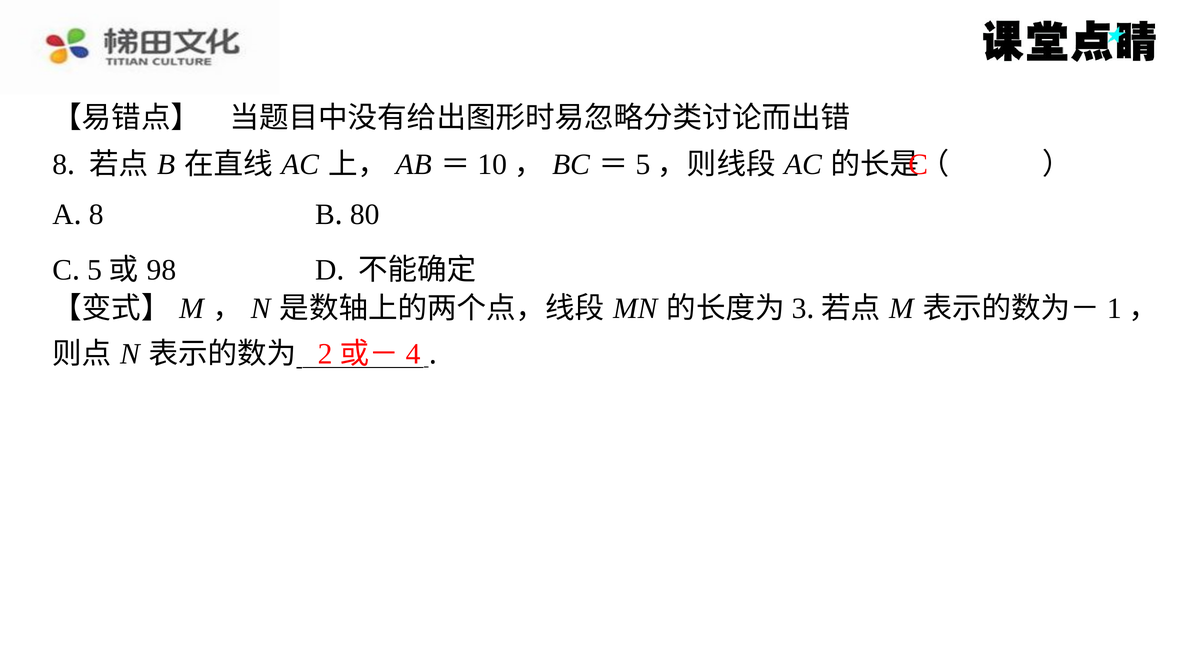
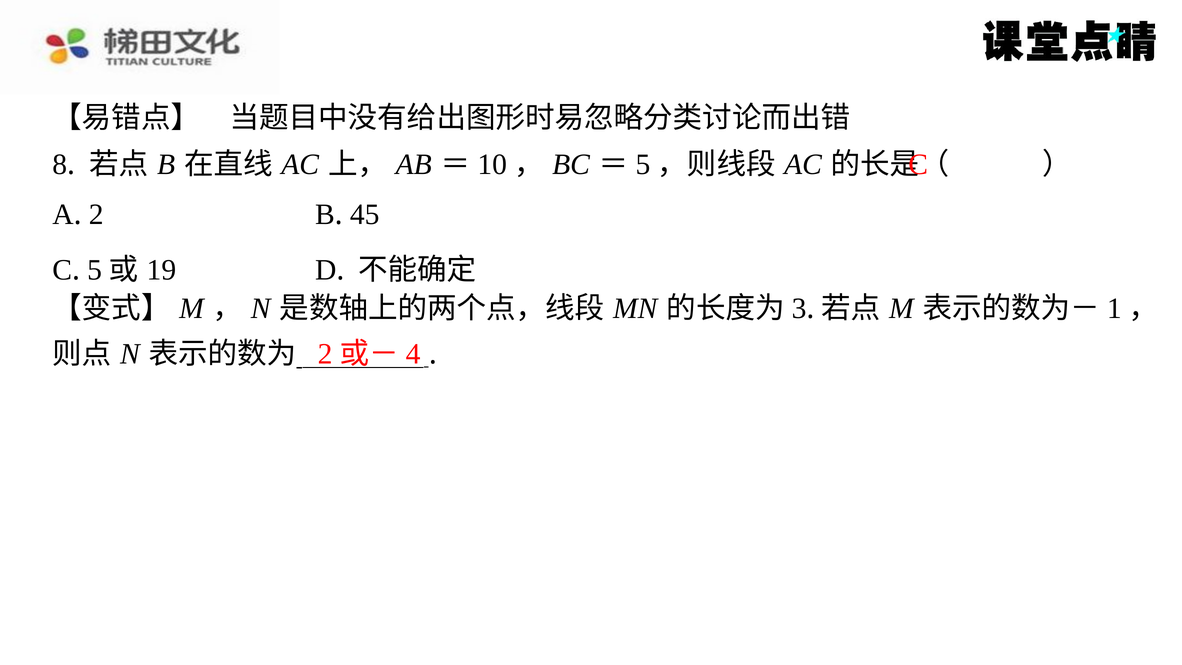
8: 8 -> 2 (96, 215)
80: 80 -> 45 (365, 215)
98: 98 -> 19 (161, 270)
